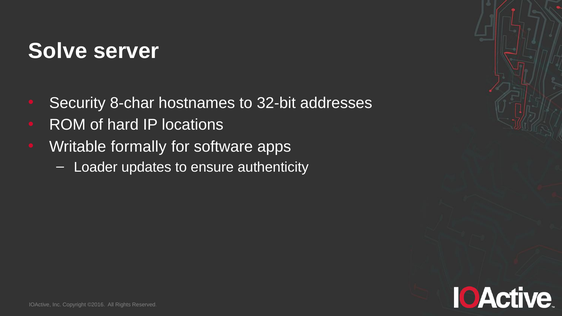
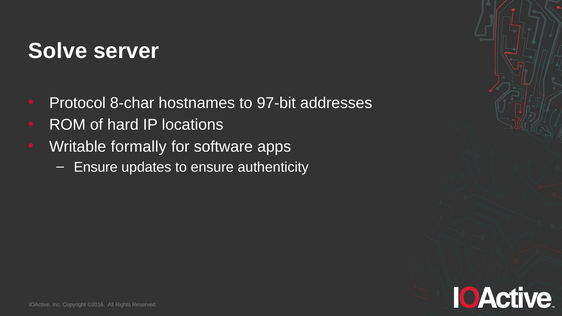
Security: Security -> Protocol (77, 103)
32-bit: 32-bit -> 97-bit (276, 103)
Loader: Loader -> Ensure (96, 167)
